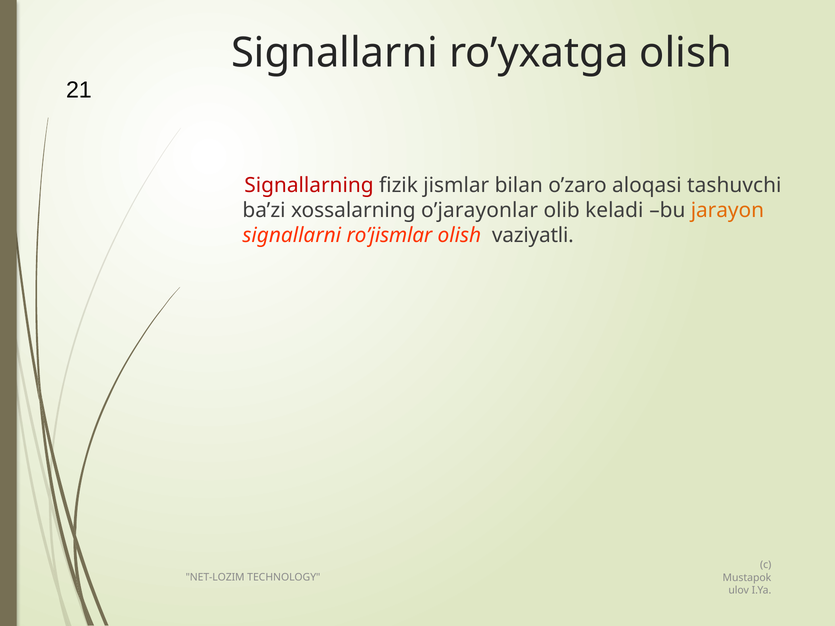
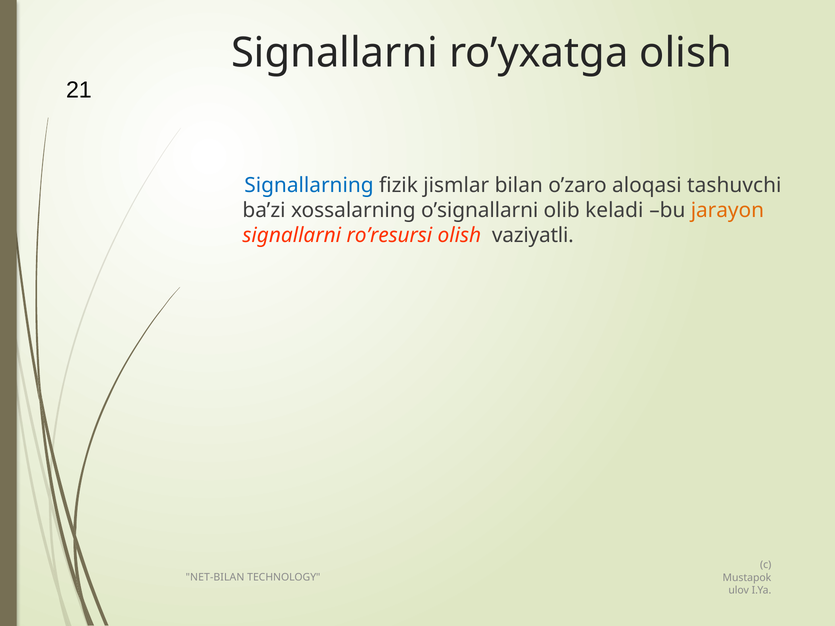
Signallarning colour: red -> blue (309, 186)
o’jarayonlar: o’jarayonlar -> o’signallarni (480, 211)
ro’jismlar: ro’jismlar -> ro’resursi (389, 236)
NET-LOZIM: NET-LOZIM -> NET-BILAN (215, 578)
